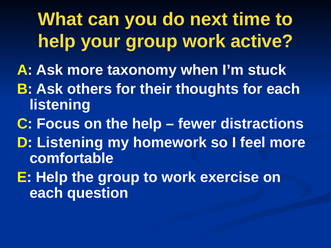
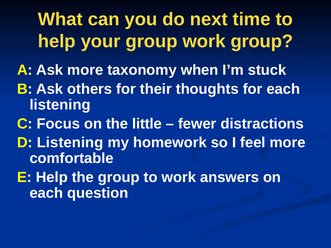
work active: active -> group (262, 41)
the help: help -> little (147, 124)
exercise: exercise -> answers (230, 177)
